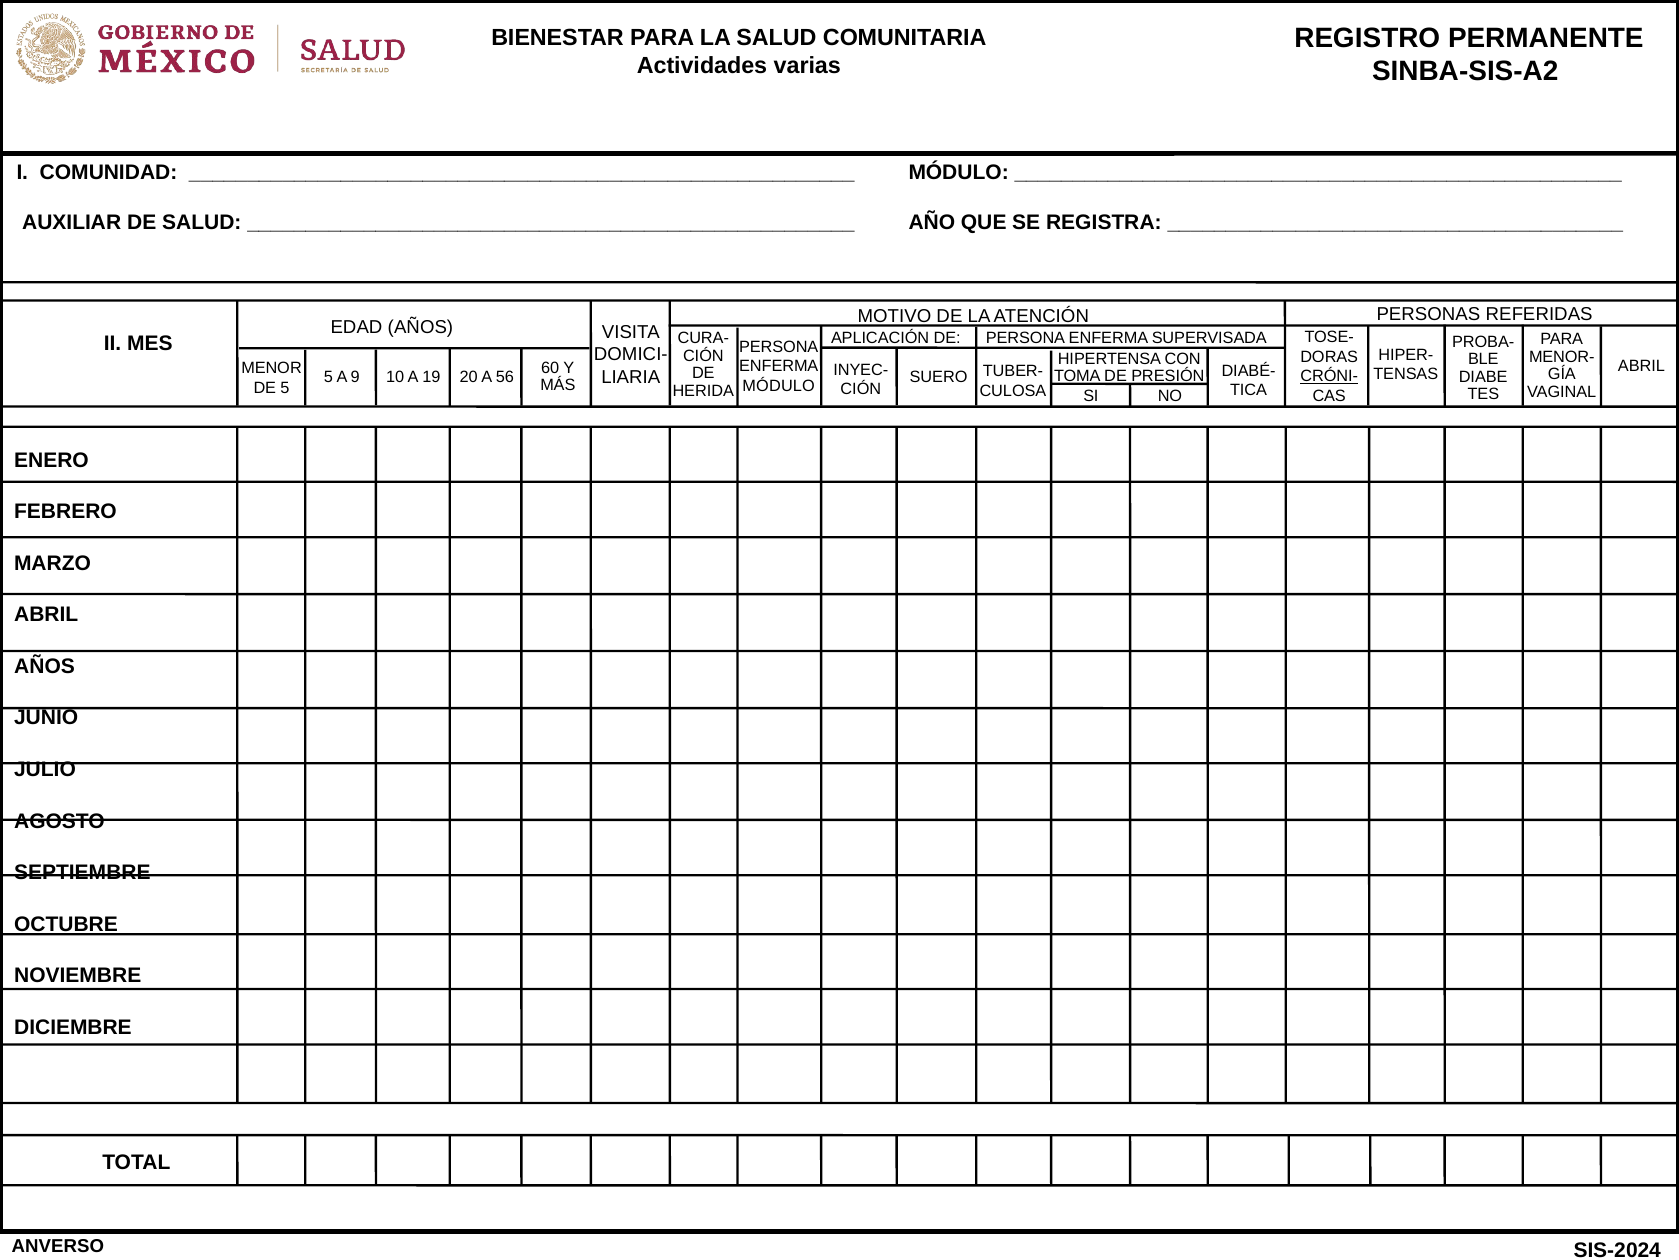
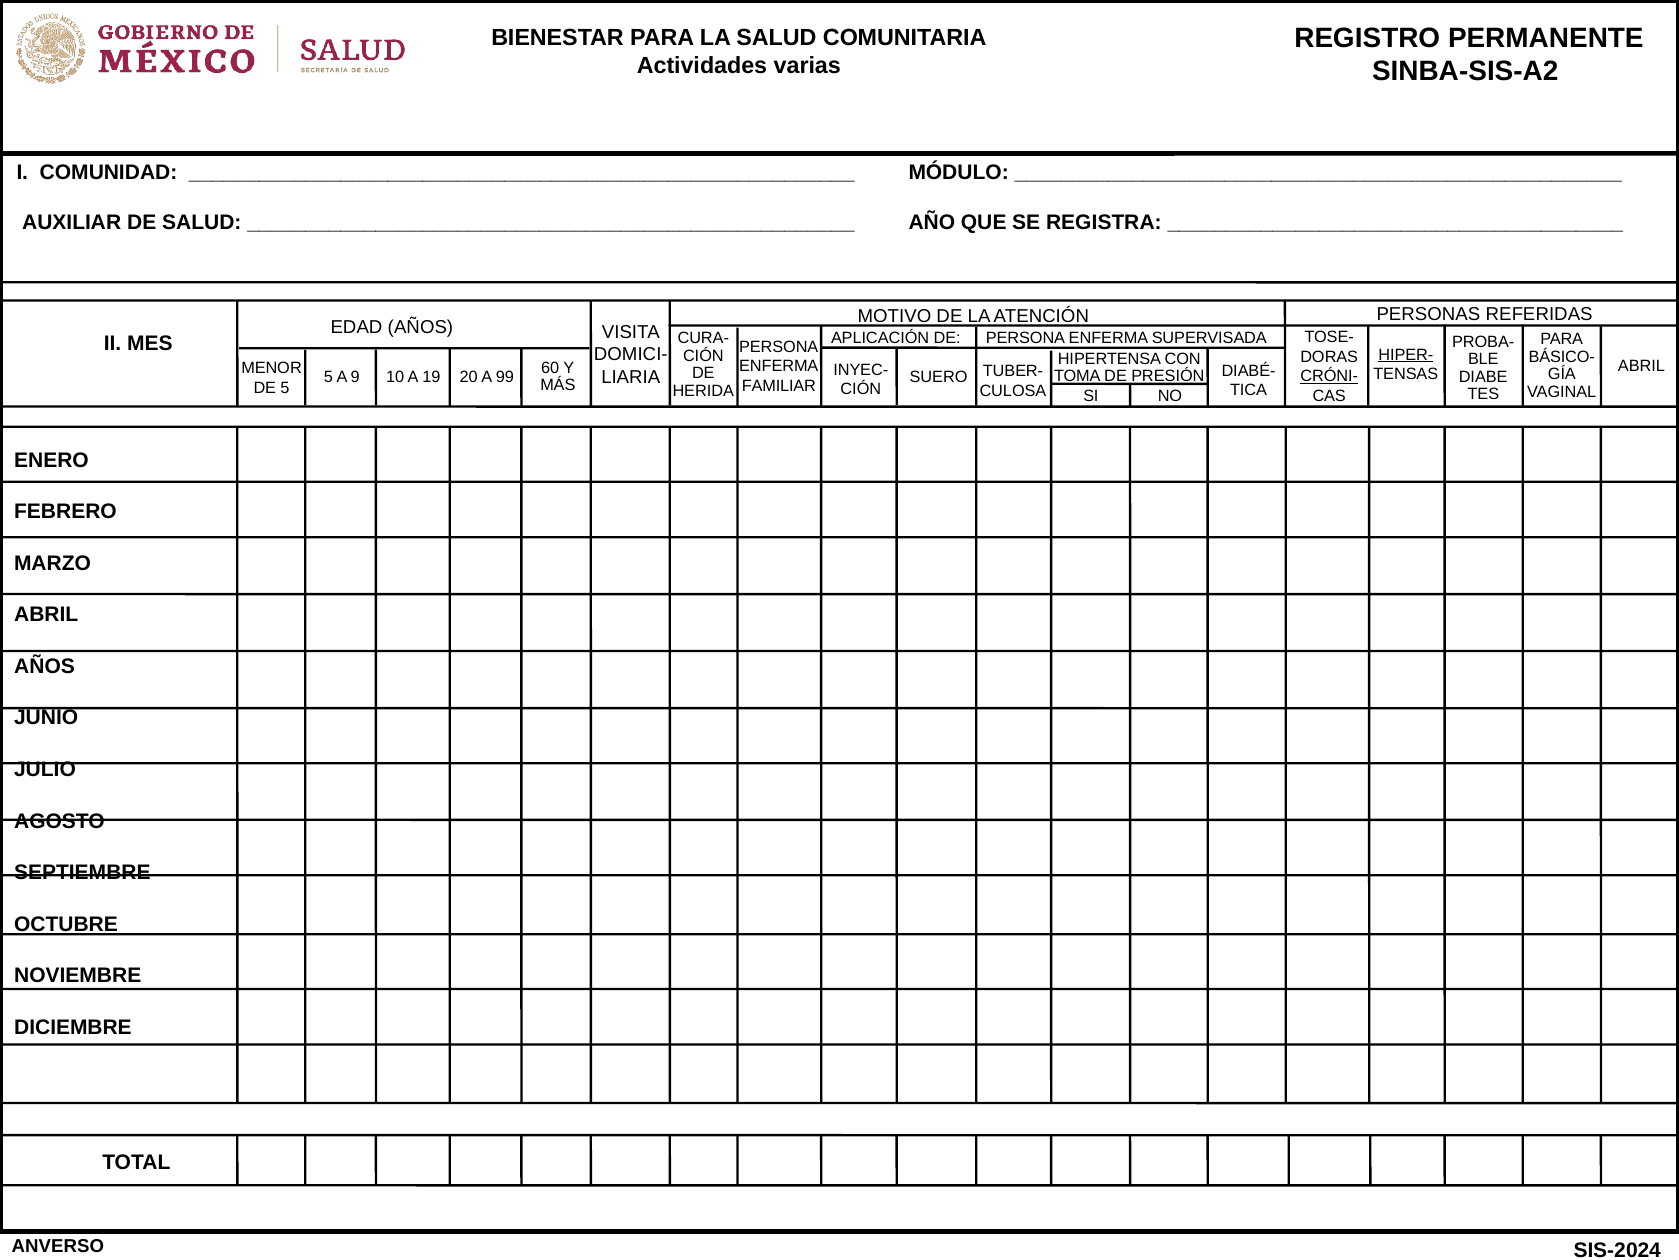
HIPER- underline: none -> present (1406, 355)
MENOR-: MENOR- -> BÁSICO- (1562, 357)
56: 56 -> 99 (505, 376)
MÓDULO: MÓDULO -> FAMILIAR (779, 386)
